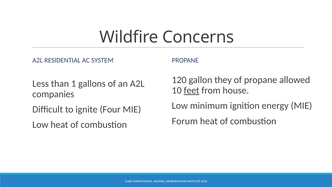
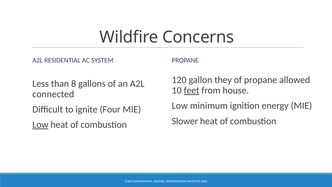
1: 1 -> 8 (74, 84)
companies: companies -> connected (53, 94)
Forum: Forum -> Slower (185, 121)
Low underline: none -> present (40, 125)
